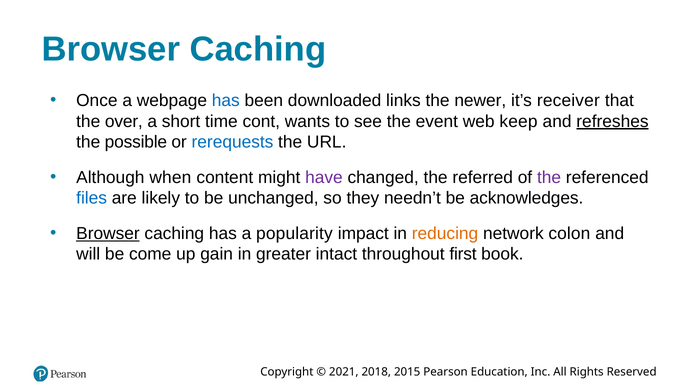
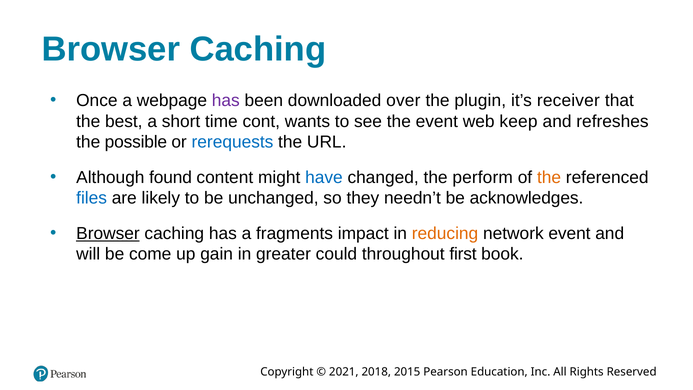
has colour: blue -> purple (226, 100)
links: links -> over (403, 100)
newer: newer -> plugin (480, 100)
over: over -> best (124, 121)
refreshes underline: present -> none (612, 121)
when: when -> found (171, 177)
have colour: purple -> blue (324, 177)
referred: referred -> perform (483, 177)
the colour: purple -> orange (549, 177)
popularity: popularity -> fragments (295, 233)
network colon: colon -> event (569, 233)
intact: intact -> could (336, 254)
